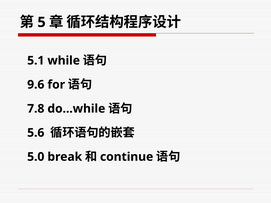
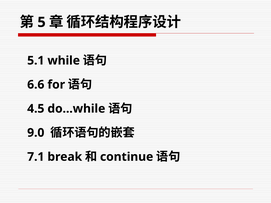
9.6: 9.6 -> 6.6 (36, 85)
7.8: 7.8 -> 4.5 (36, 109)
5.6: 5.6 -> 9.0 (36, 133)
5.0: 5.0 -> 7.1 (36, 157)
